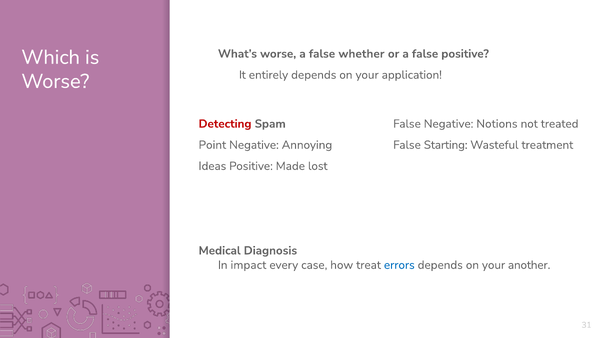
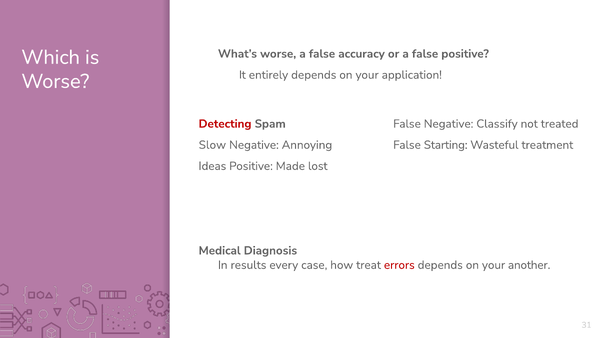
whether: whether -> accuracy (362, 54)
Notions: Notions -> Classify (497, 124)
Point: Point -> Slow (212, 145)
impact: impact -> results (248, 265)
errors colour: blue -> red (399, 265)
